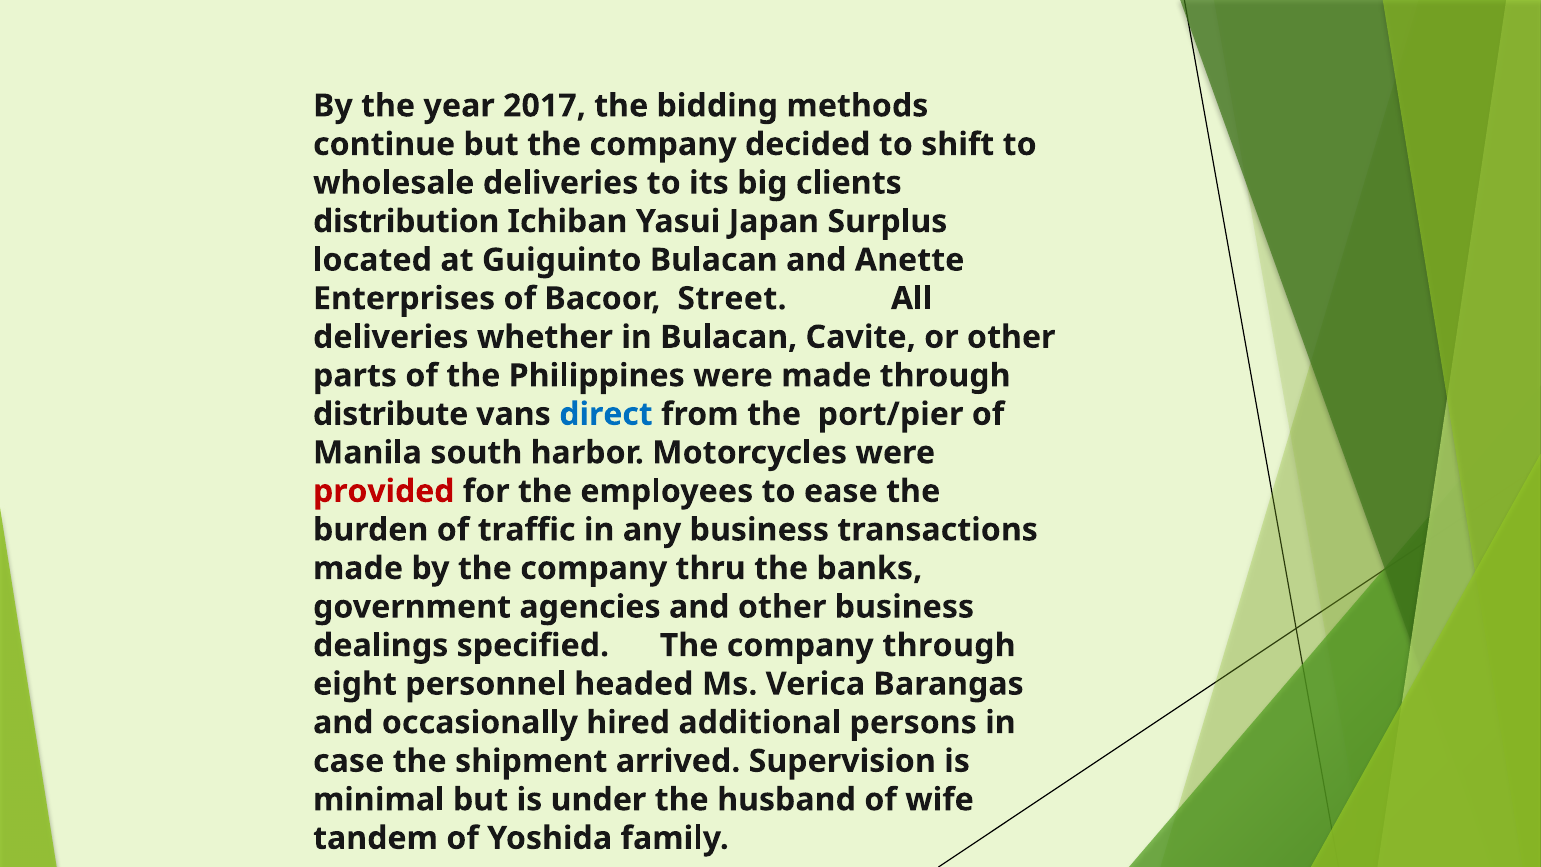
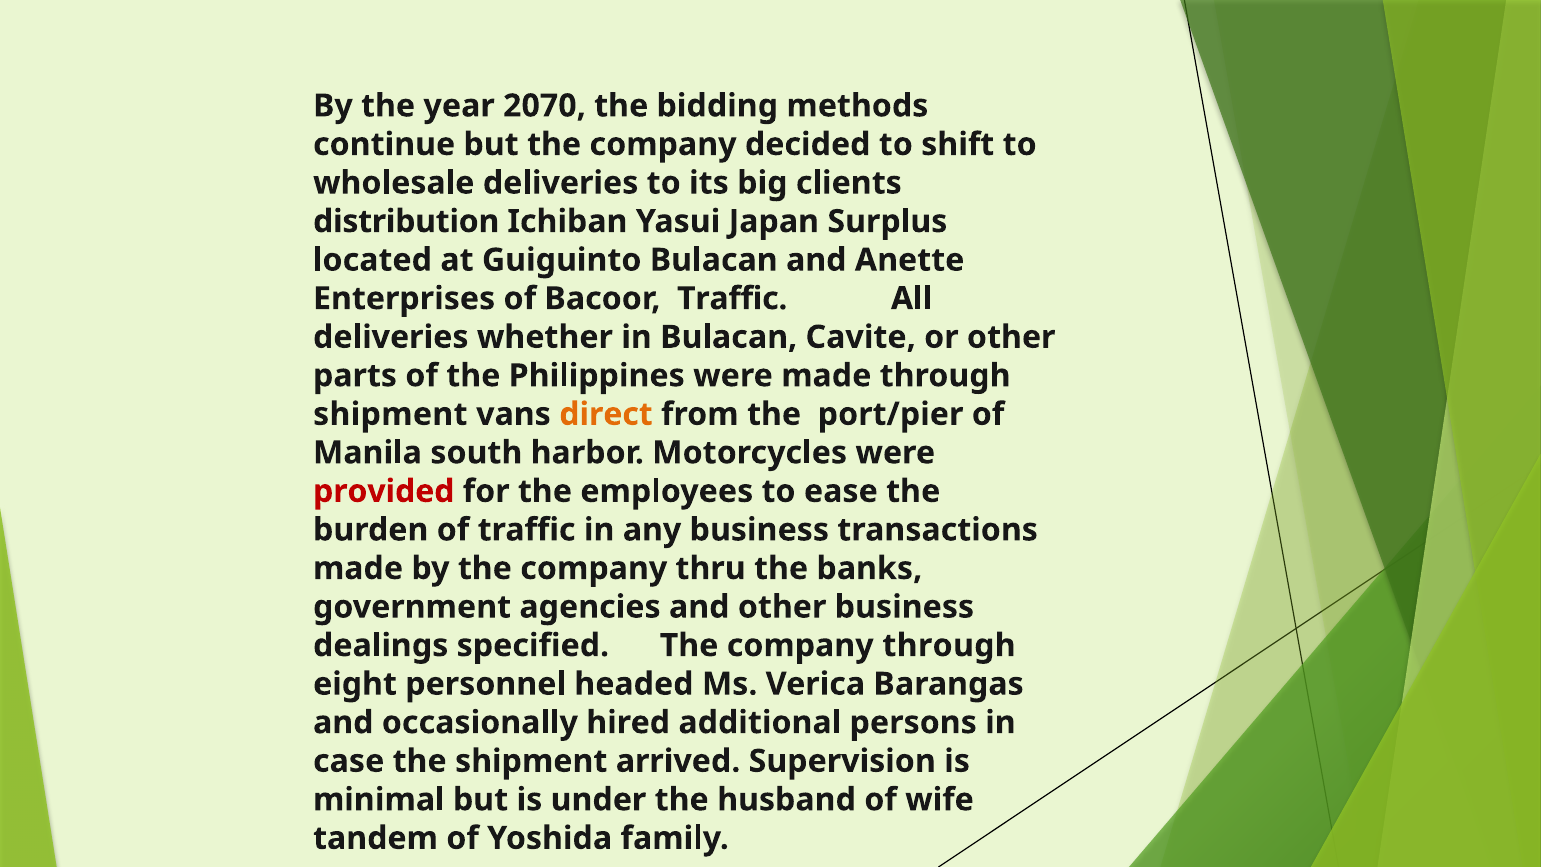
2017: 2017 -> 2070 (544, 106)
Bacoor Street: Street -> Traffic (732, 299)
distribute: distribute -> shipment (390, 414)
direct colour: blue -> orange (606, 414)
